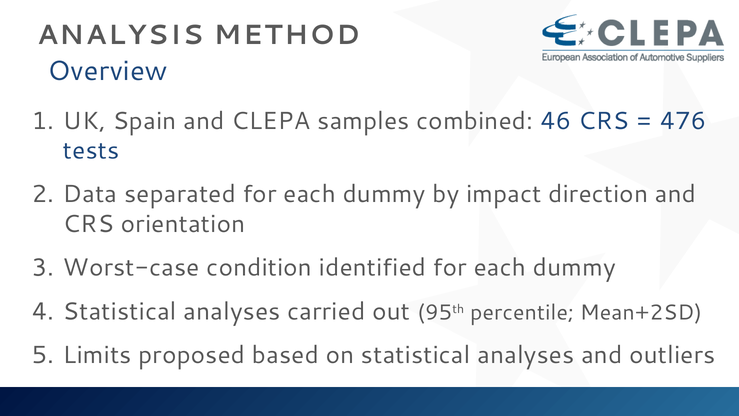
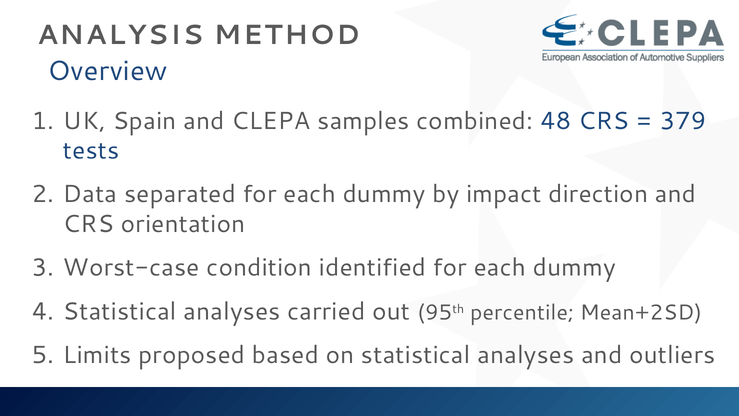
46: 46 -> 48 (556, 121)
476: 476 -> 379 (683, 121)
